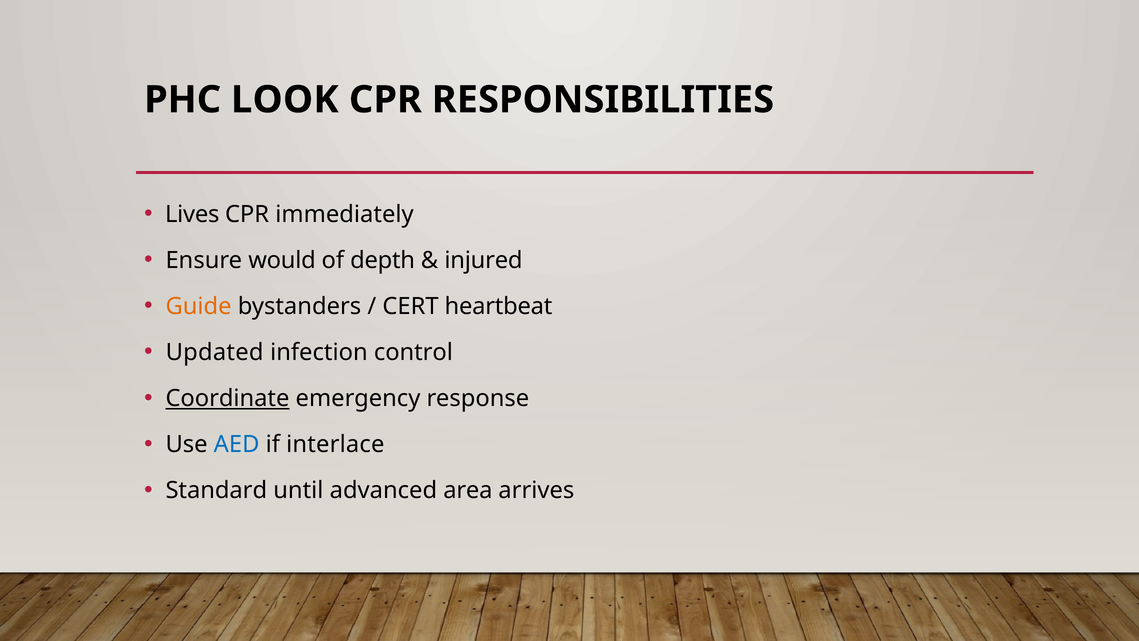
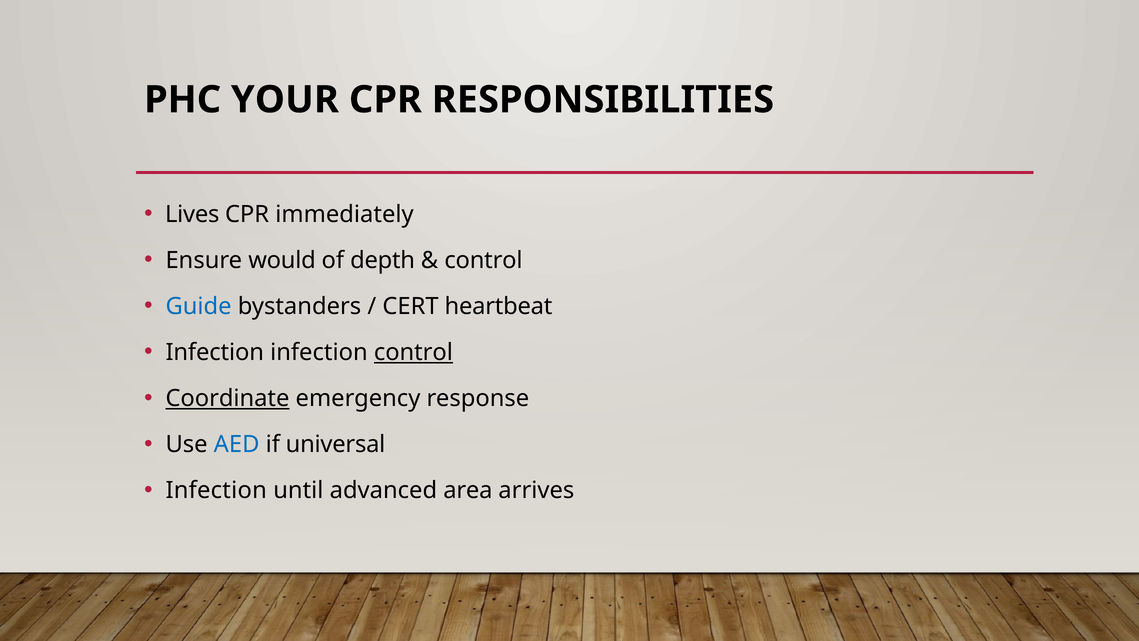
LOOK: LOOK -> YOUR (285, 100)
injured: injured -> control (483, 260)
Guide colour: orange -> blue (199, 306)
Updated: Updated -> Infection (215, 352)
control underline: none -> present (413, 352)
interlace: interlace -> universal (336, 444)
Standard: Standard -> Infection (216, 490)
